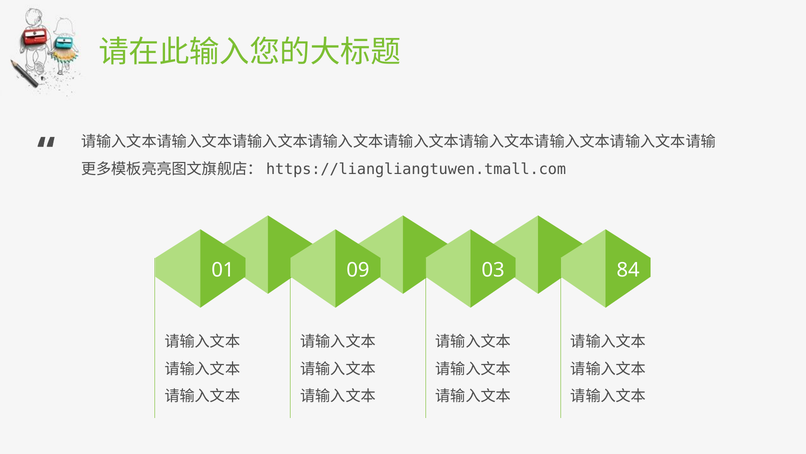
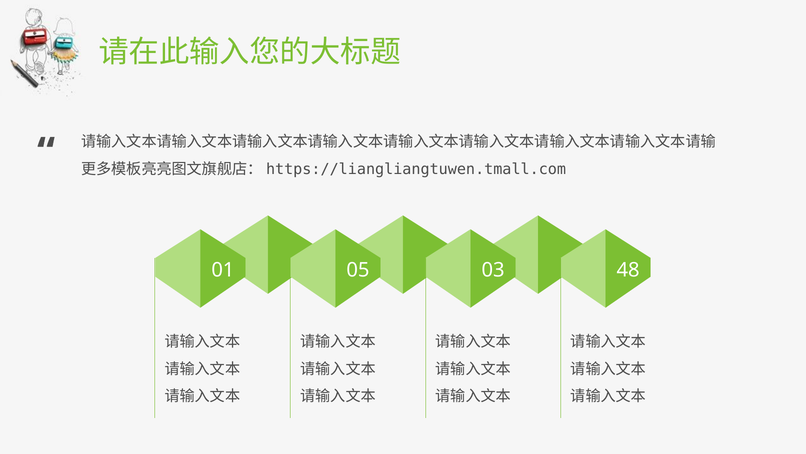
09: 09 -> 05 (358, 270)
84: 84 -> 48 (628, 270)
